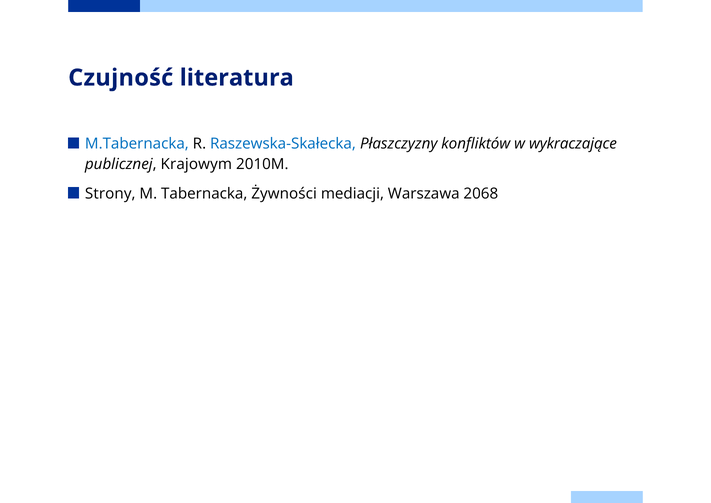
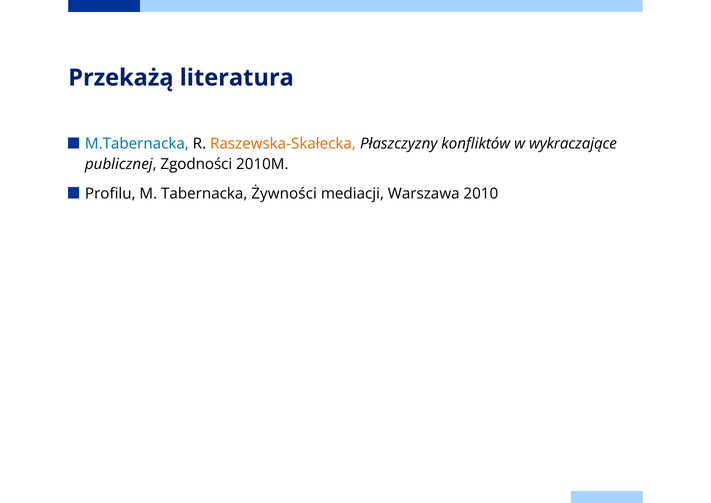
Czujność: Czujność -> Przekażą (121, 78)
Raszewska-Skałecka colour: blue -> orange (283, 144)
Krajowym: Krajowym -> Zgodności (196, 164)
Strony: Strony -> Profilu (110, 194)
2068: 2068 -> 2010 (481, 194)
